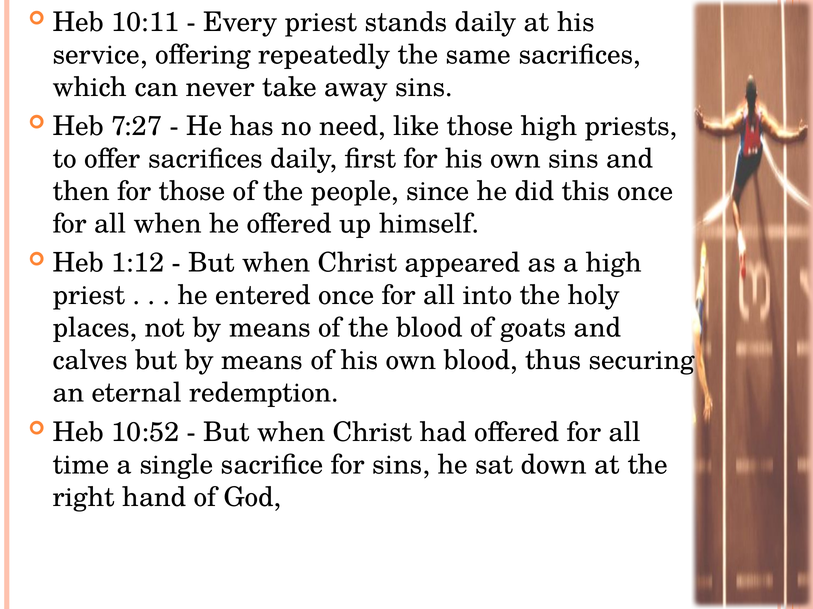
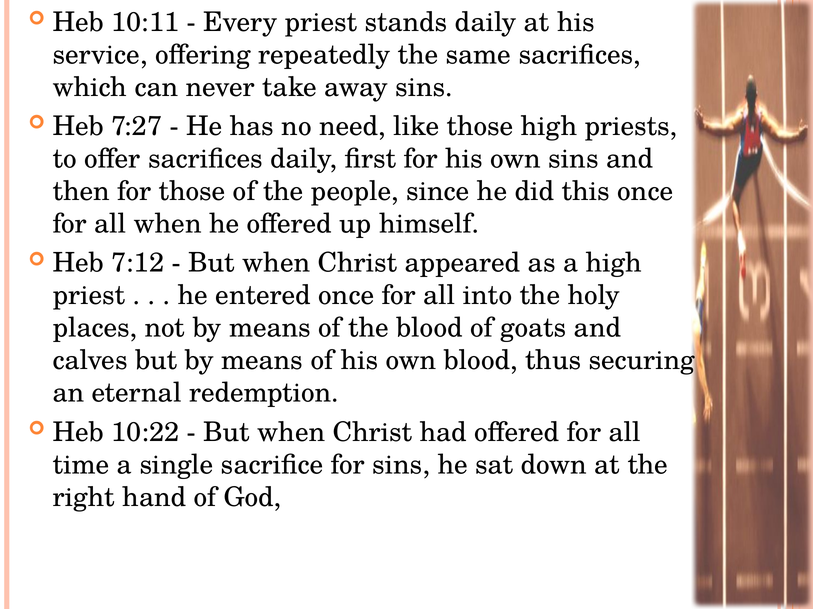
1:12: 1:12 -> 7:12 (138, 263)
10:52: 10:52 -> 10:22 (145, 433)
